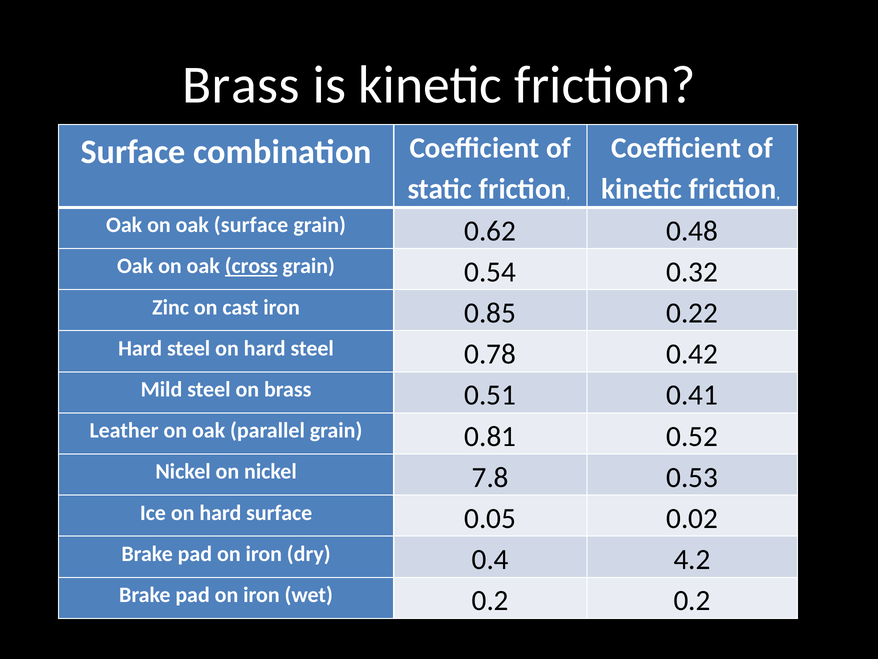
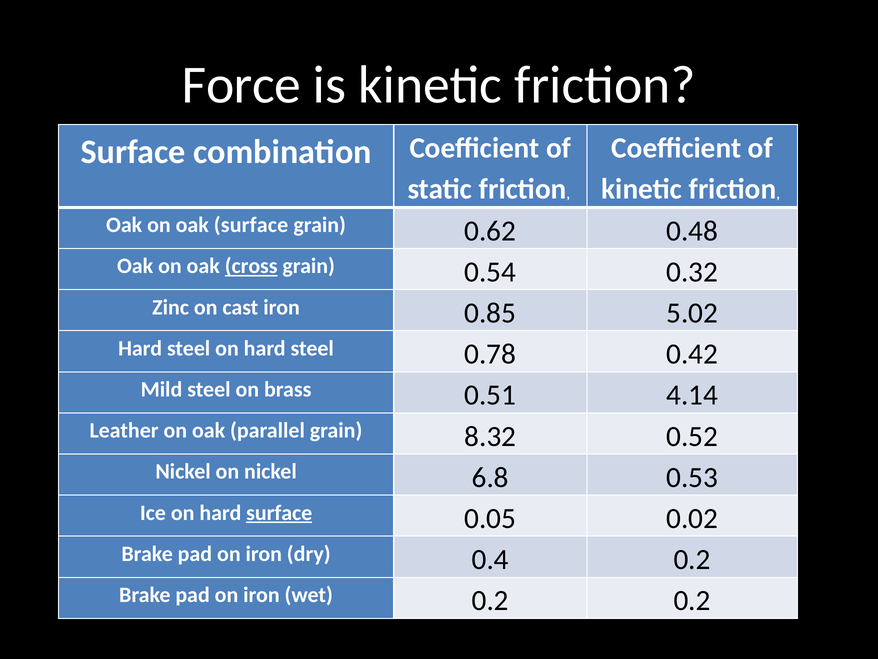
Brass: Brass -> Force (241, 85)
0.22: 0.22 -> 5.02 (692, 313)
0.41: 0.41 -> 4.14 (692, 395)
0.81: 0.81 -> 8.32 (490, 436)
7.8: 7.8 -> 6.8 (490, 477)
surface underline: none -> present (279, 512)
0.4 4.2: 4.2 -> 0.2 (692, 559)
